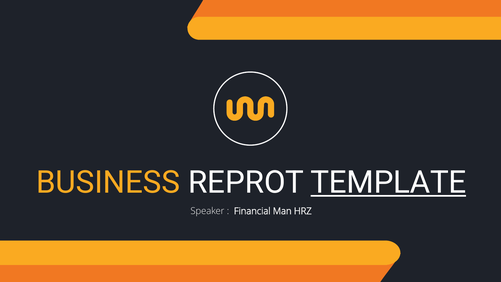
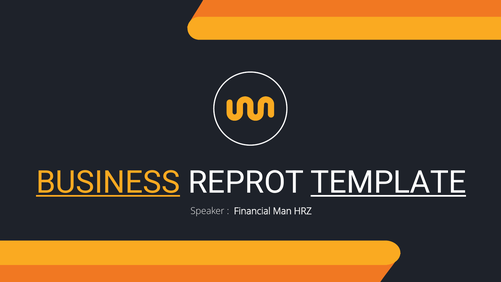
BUSINESS underline: none -> present (108, 182)
